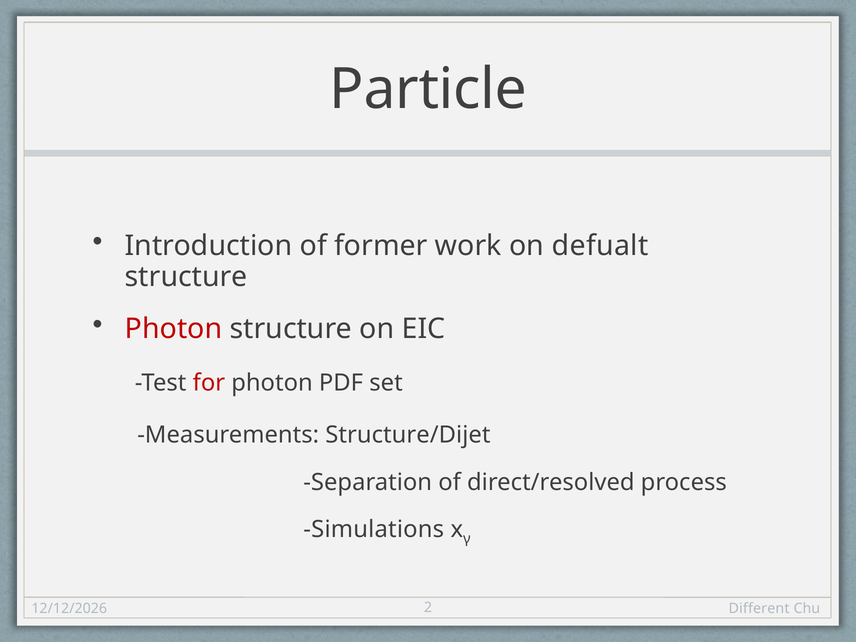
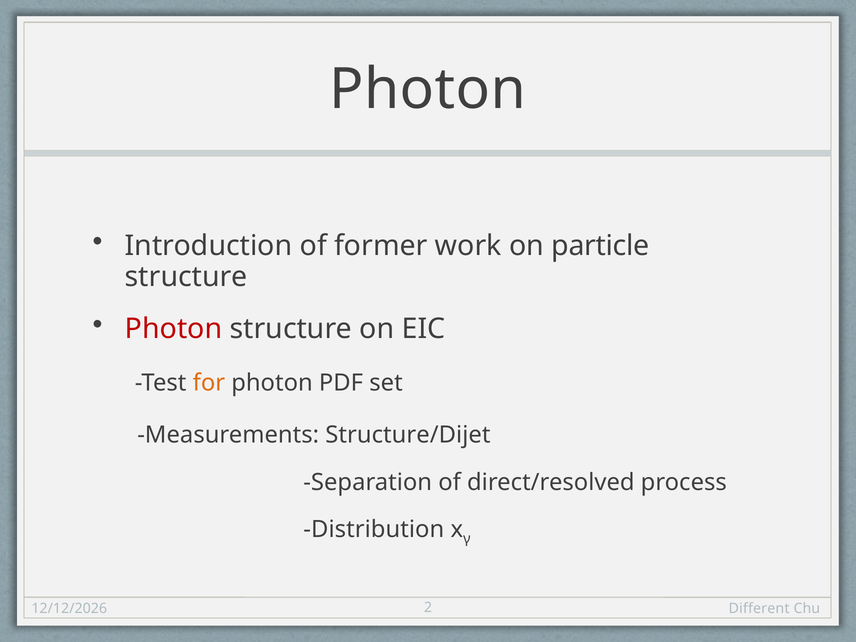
Particle: Particle -> Photon (428, 90)
defualt: defualt -> particle (600, 246)
for colour: red -> orange (209, 383)
Simulations: Simulations -> Distribution (374, 529)
